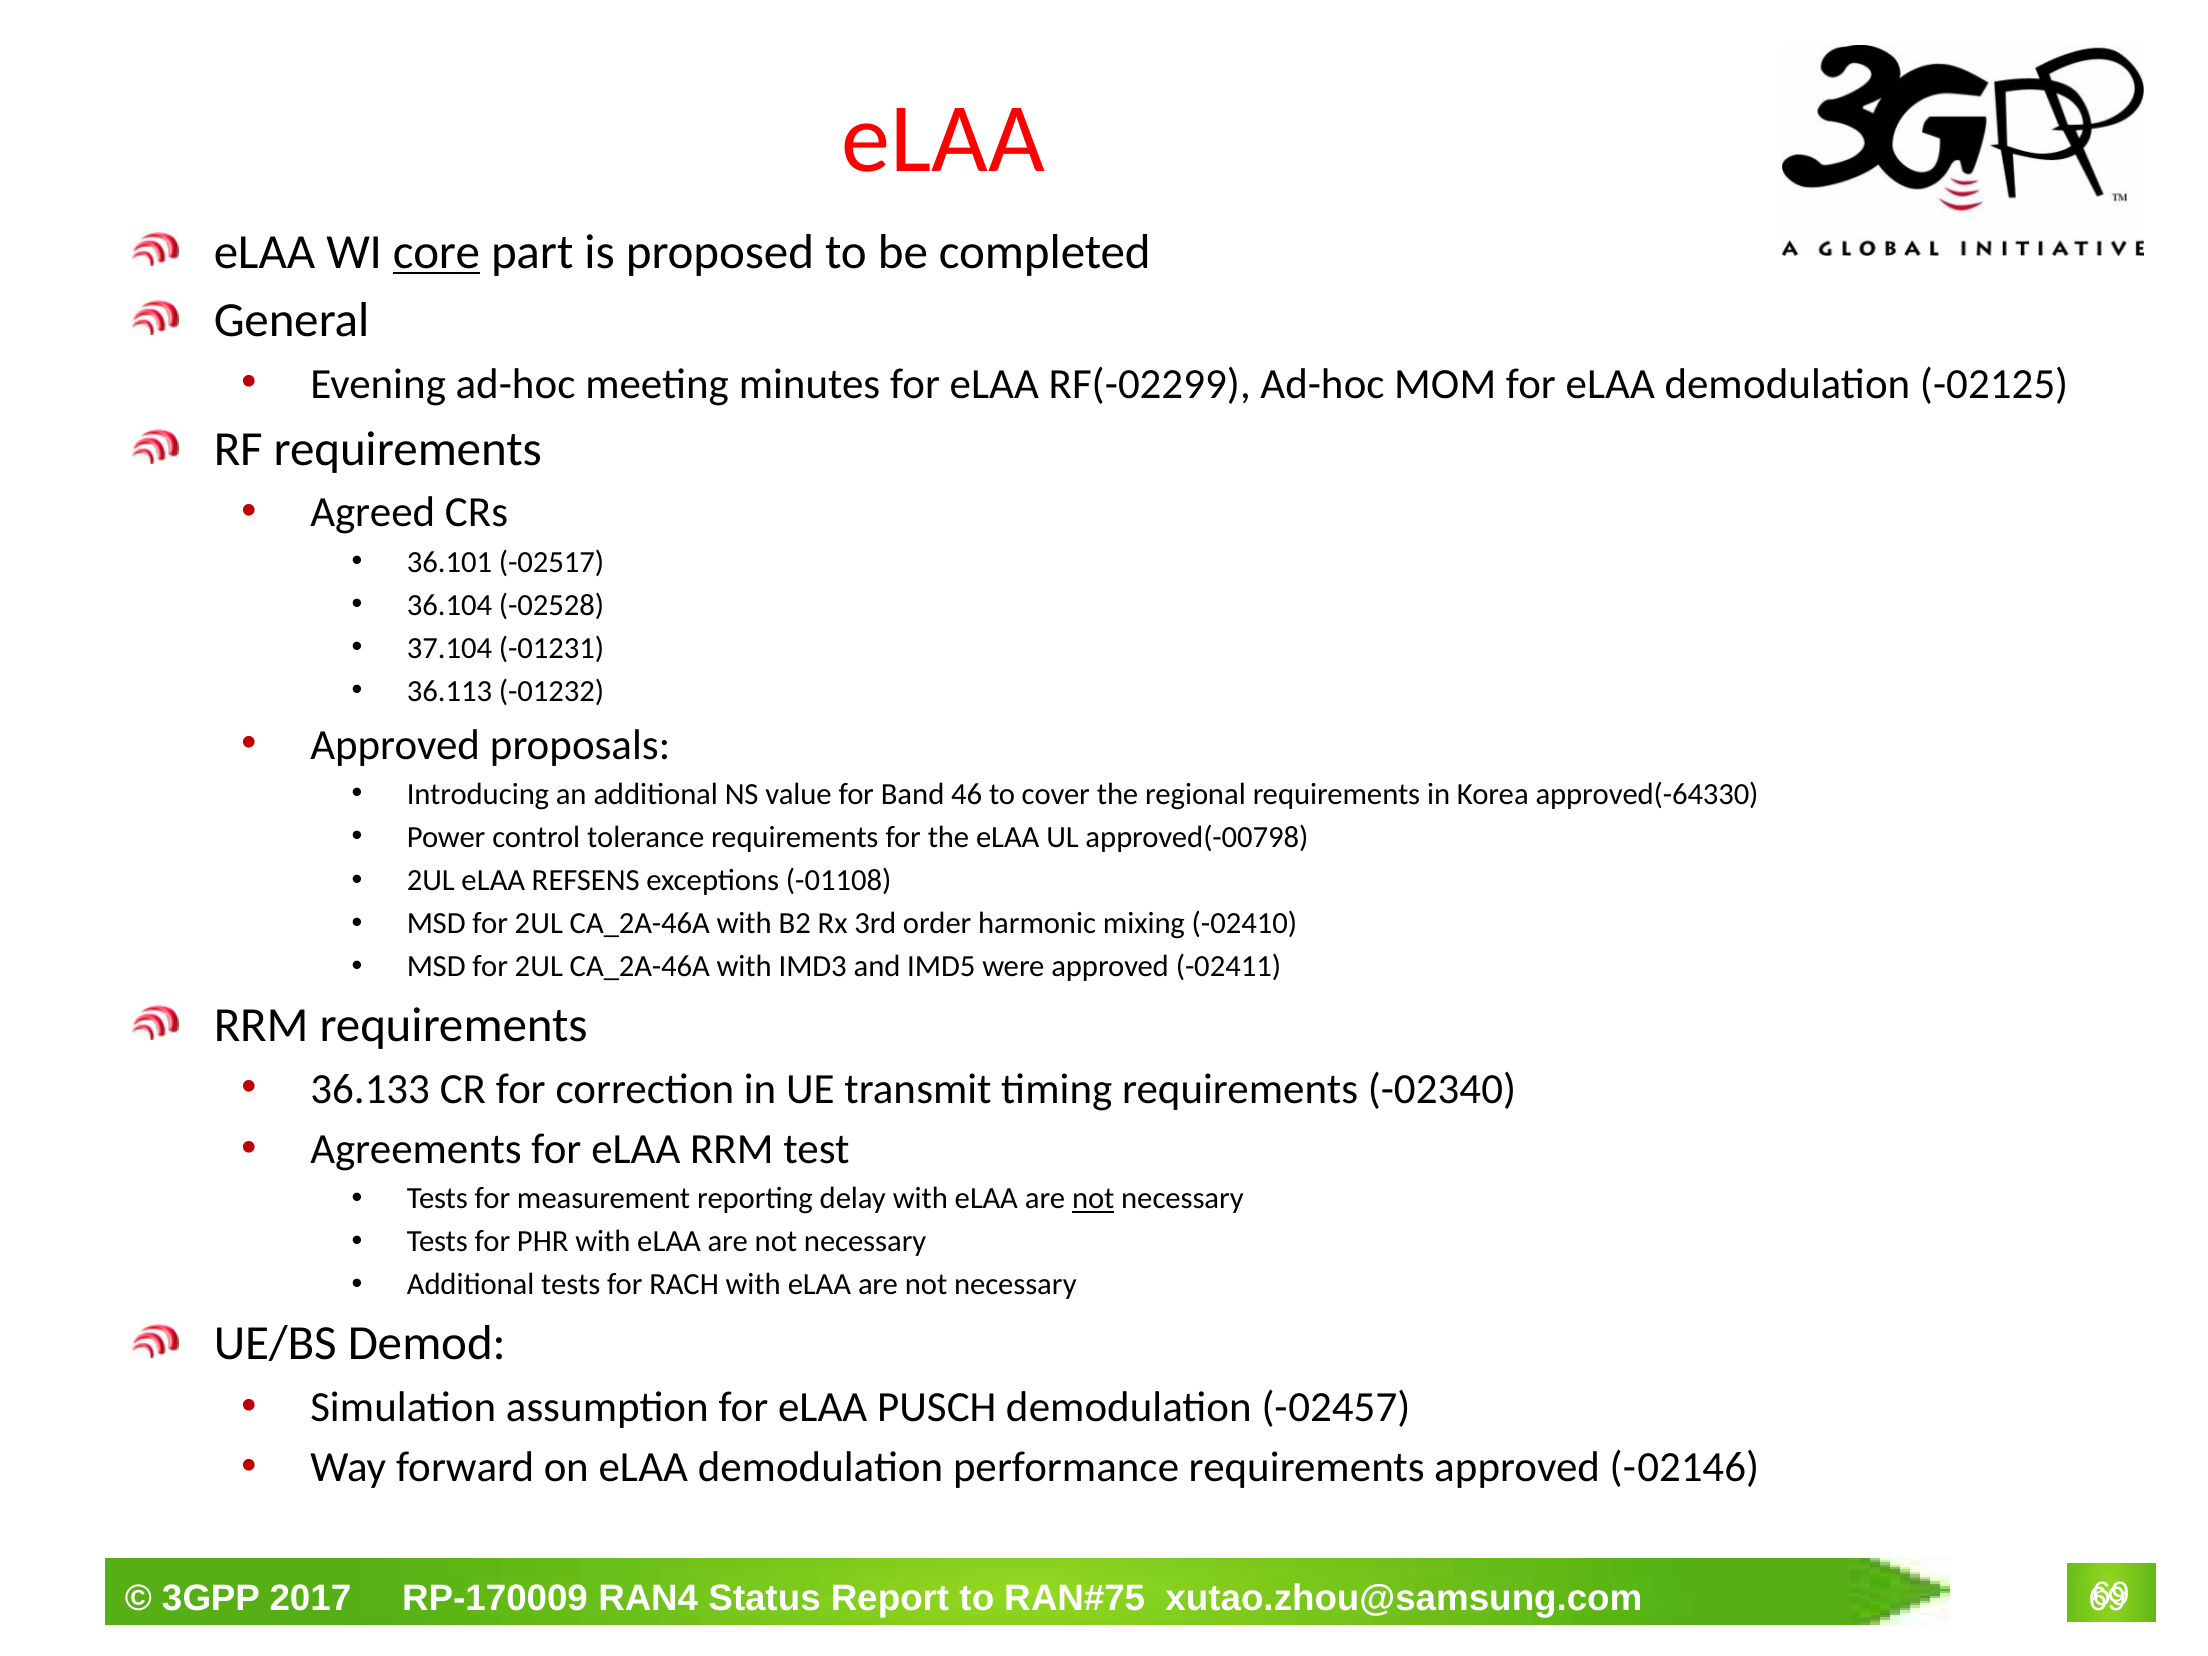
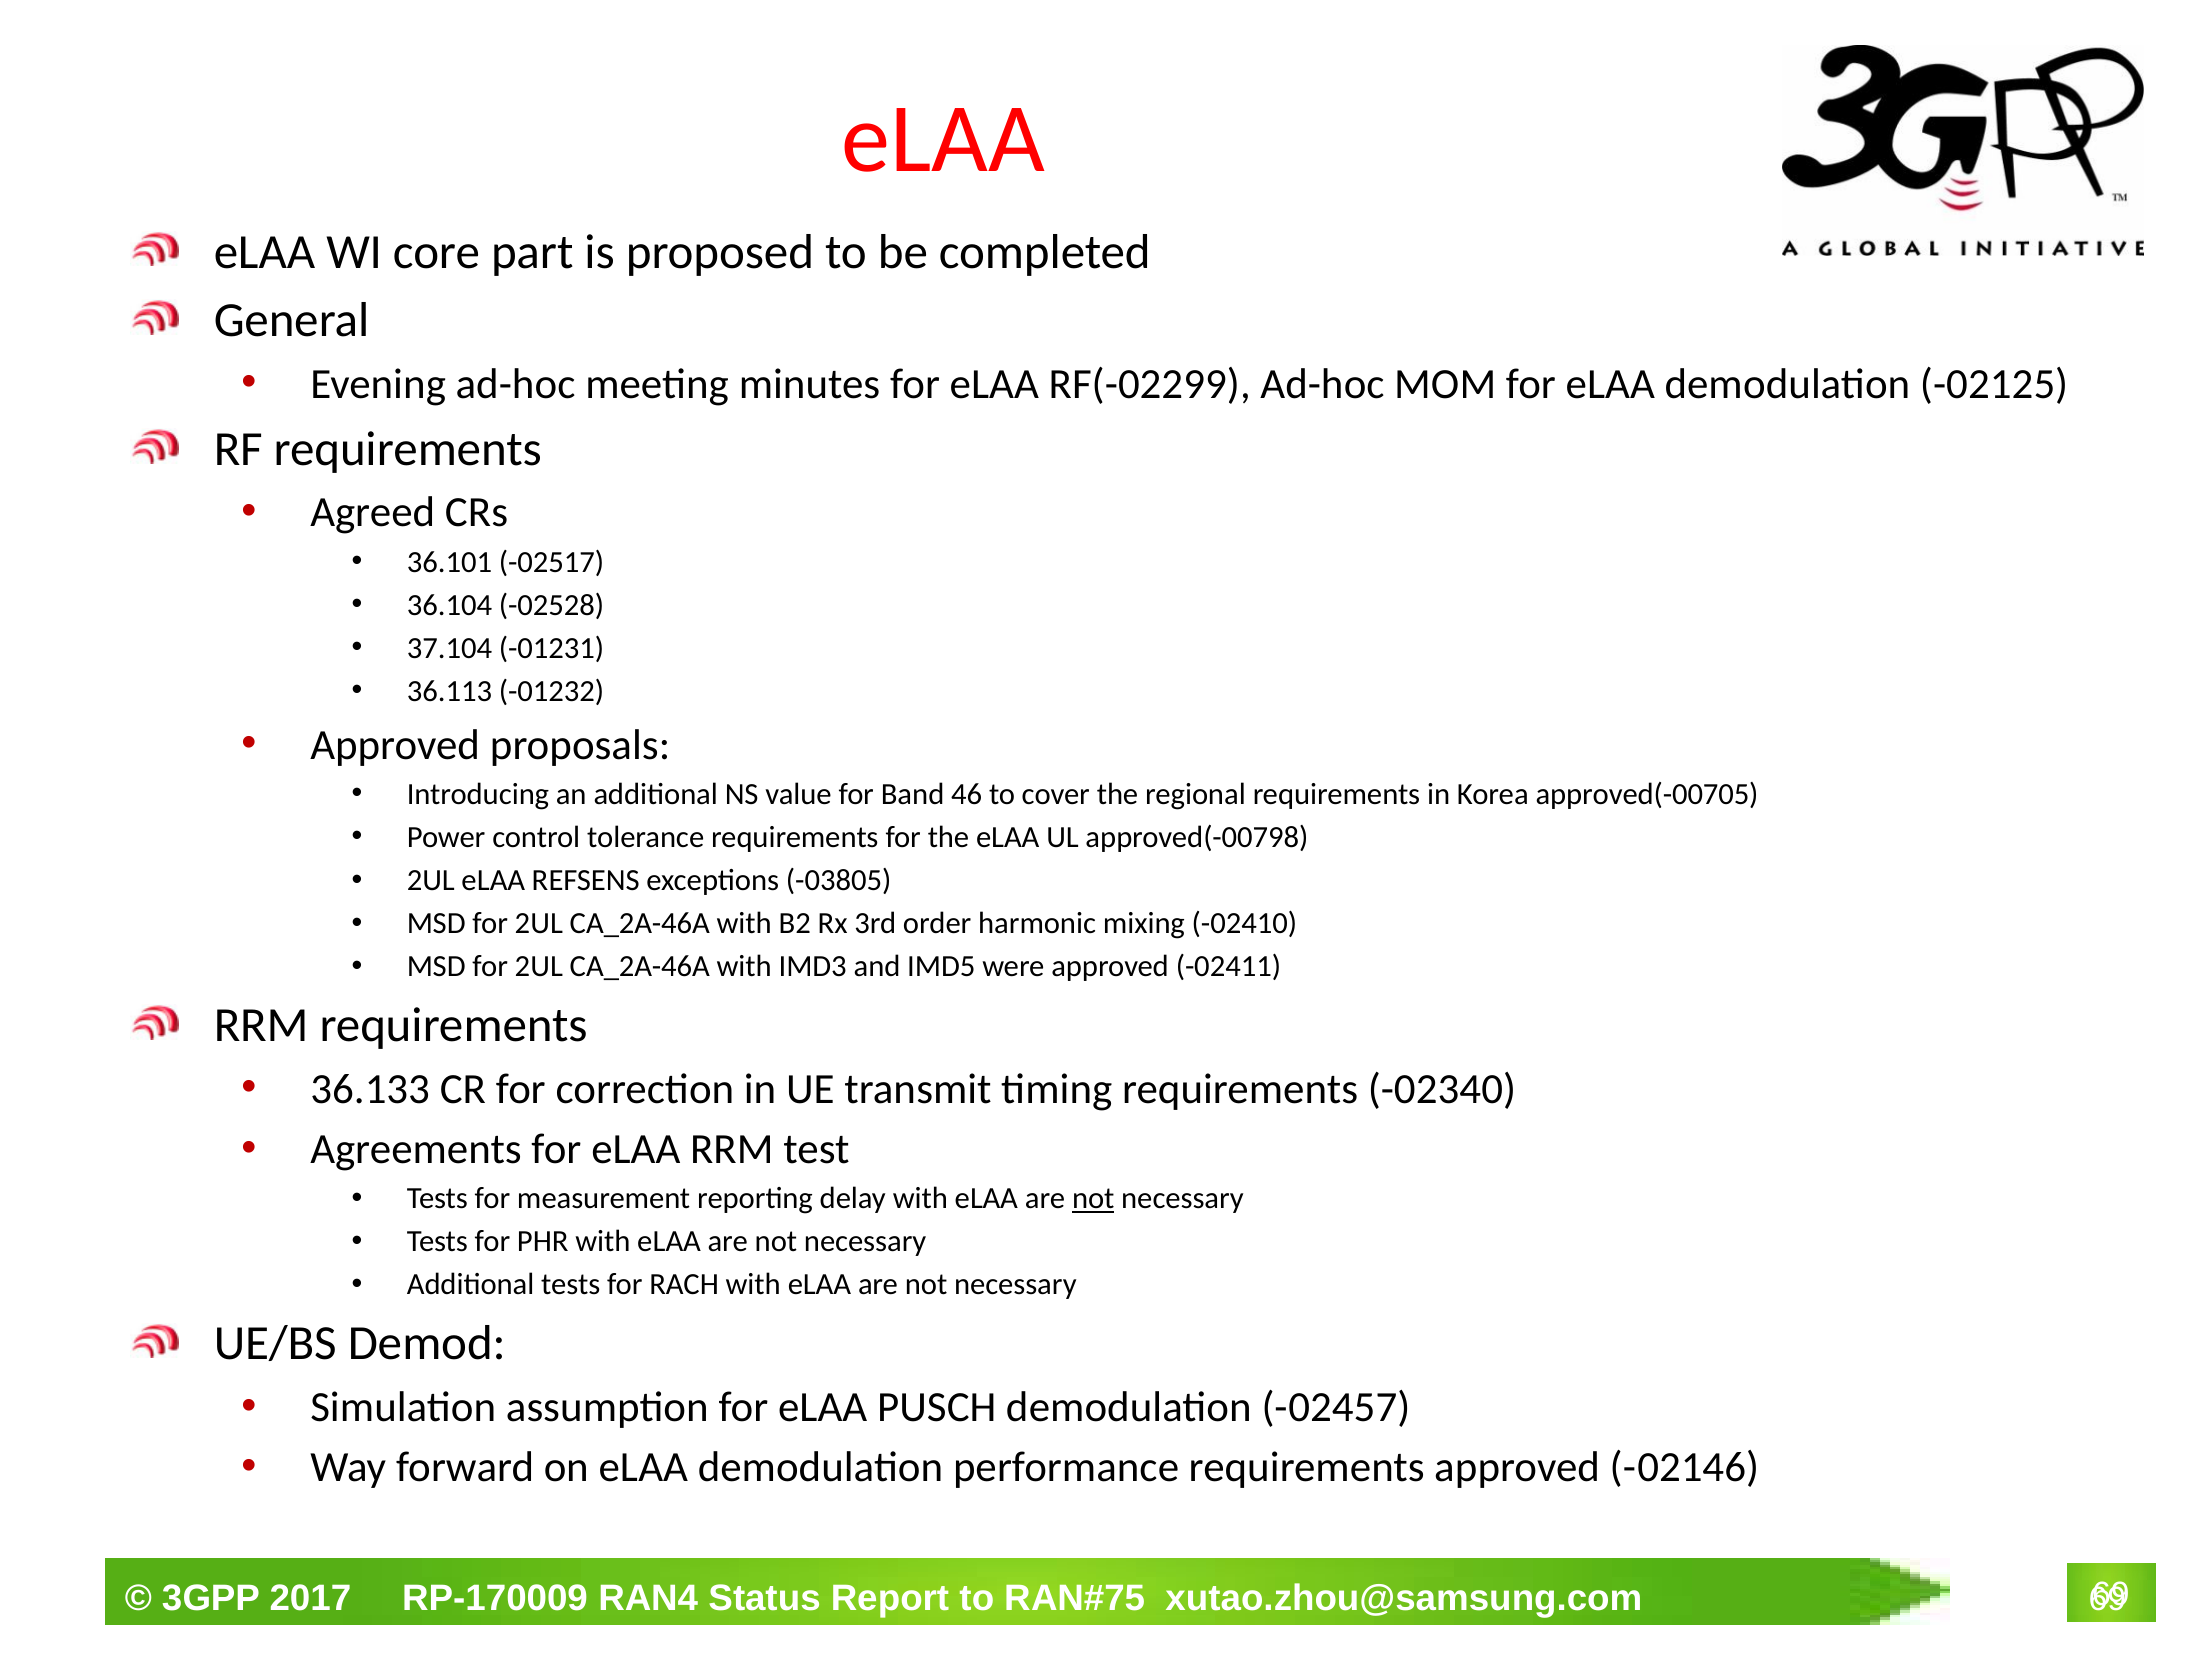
core underline: present -> none (436, 252)
approved(-64330: approved(-64330 -> approved(-00705 (1647, 795)
-01108: -01108 -> -03805 (839, 881)
